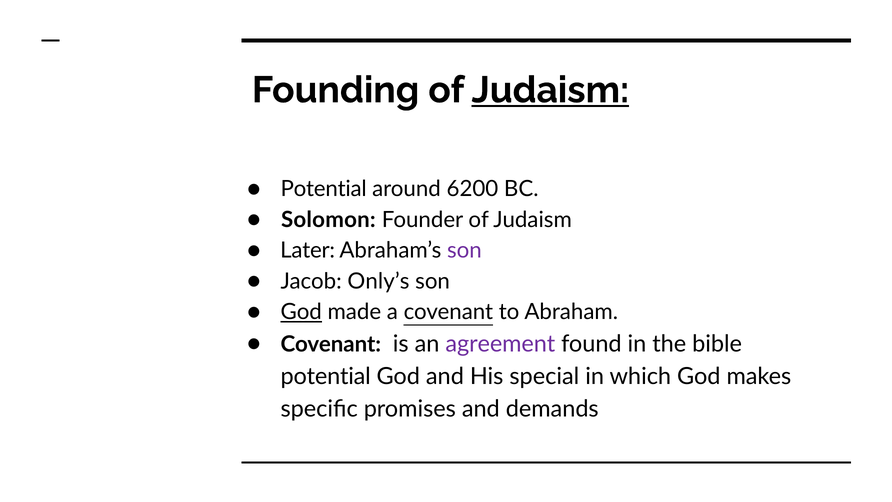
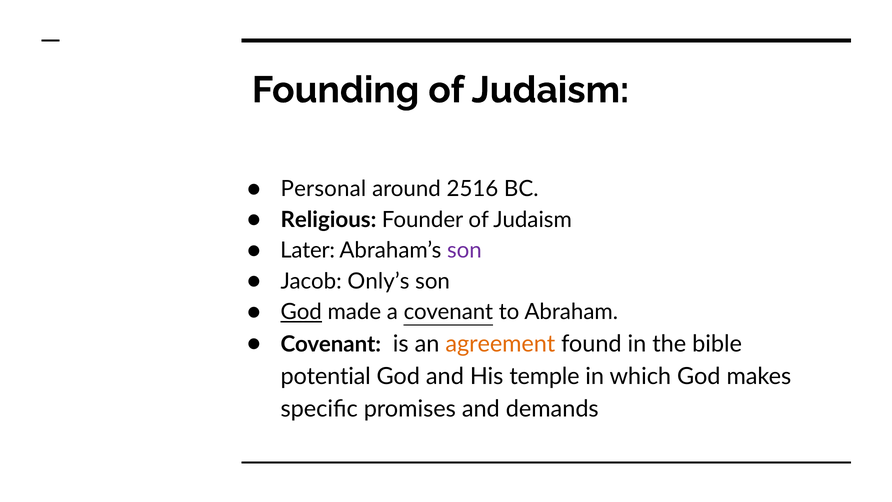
Judaism underline: present -> none (550, 90)
Potential: Potential -> Personal (323, 189)
6200: 6200 -> 2516 (472, 189)
Solomon: Solomon -> Religious (328, 220)
agreement colour: purple -> orange (500, 344)
special: special -> temple (544, 376)
